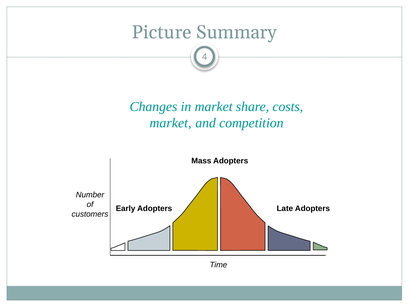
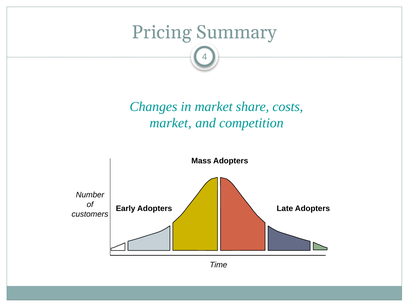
Picture: Picture -> Pricing (162, 32)
